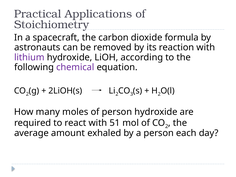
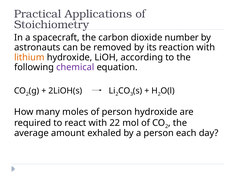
formula: formula -> number (182, 38)
lithium colour: purple -> orange (29, 57)
51: 51 -> 22 (115, 123)
